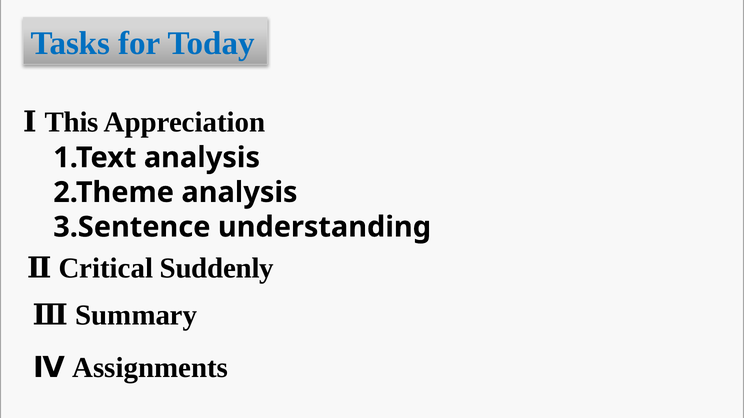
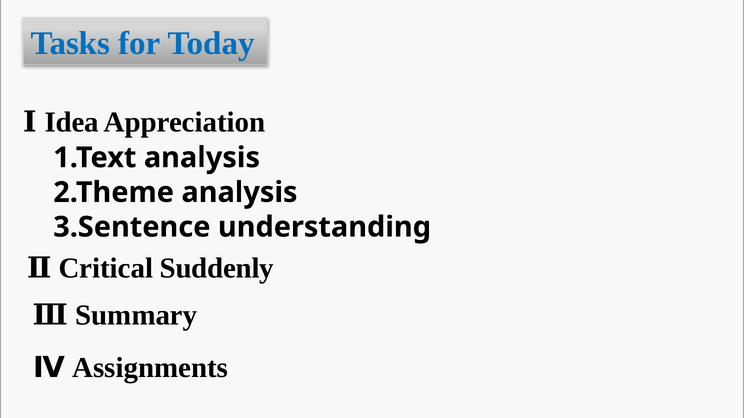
This: This -> Idea (72, 122)
